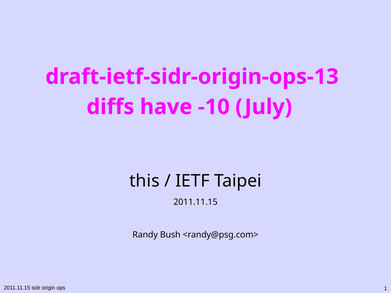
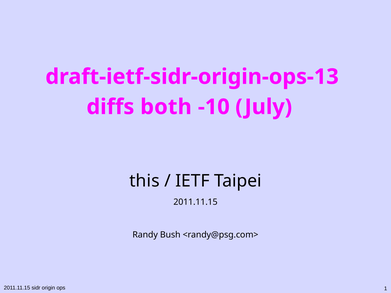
have: have -> both (166, 107)
